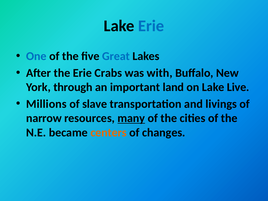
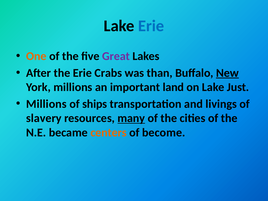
One colour: blue -> orange (36, 56)
Great colour: blue -> purple (116, 56)
with: with -> than (160, 73)
New underline: none -> present (227, 73)
York through: through -> millions (73, 87)
Live: Live -> Just (238, 87)
slave: slave -> ships (95, 104)
narrow: narrow -> slavery (44, 118)
changes: changes -> become (164, 132)
